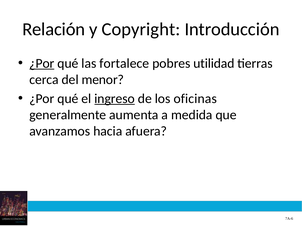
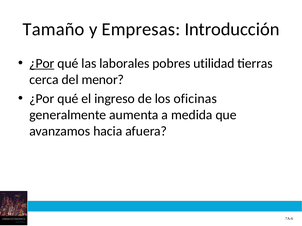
Relación: Relación -> Tamaño (54, 29)
Copyright: Copyright -> Empresas (141, 29)
fortalece: fortalece -> laborales (124, 63)
ingreso underline: present -> none (115, 99)
